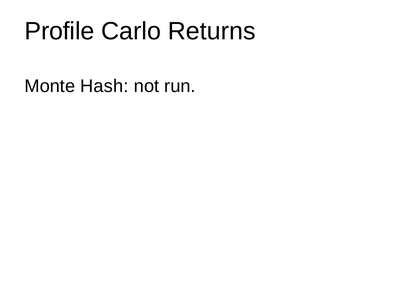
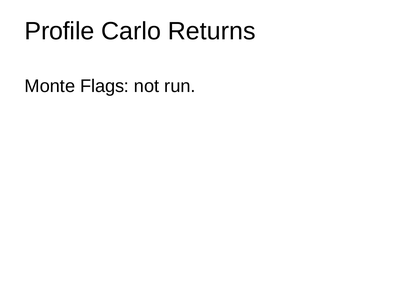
Hash: Hash -> Flags (105, 86)
